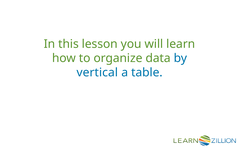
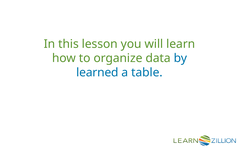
vertical: vertical -> learned (97, 73)
